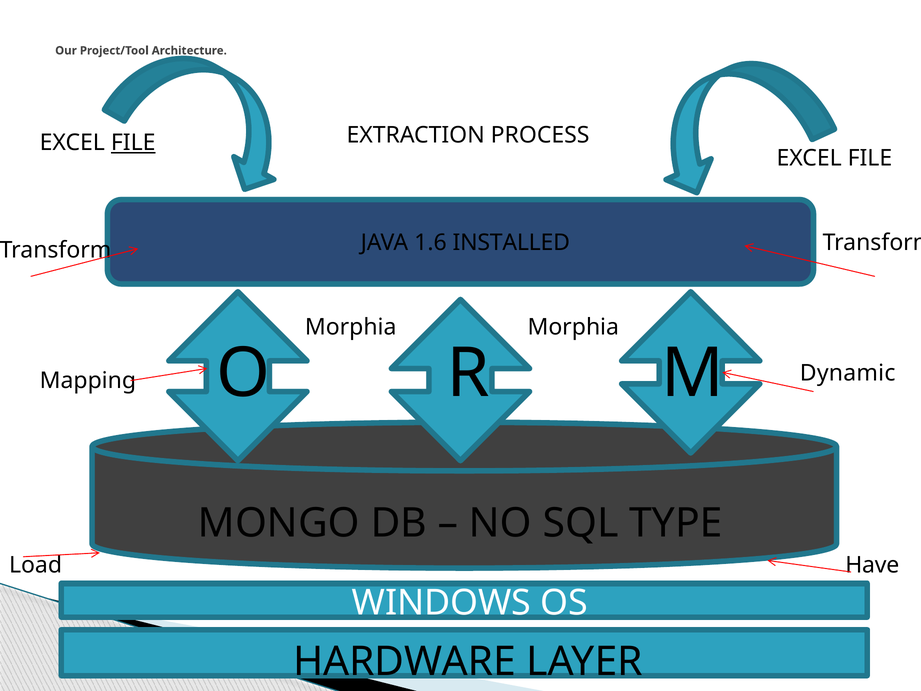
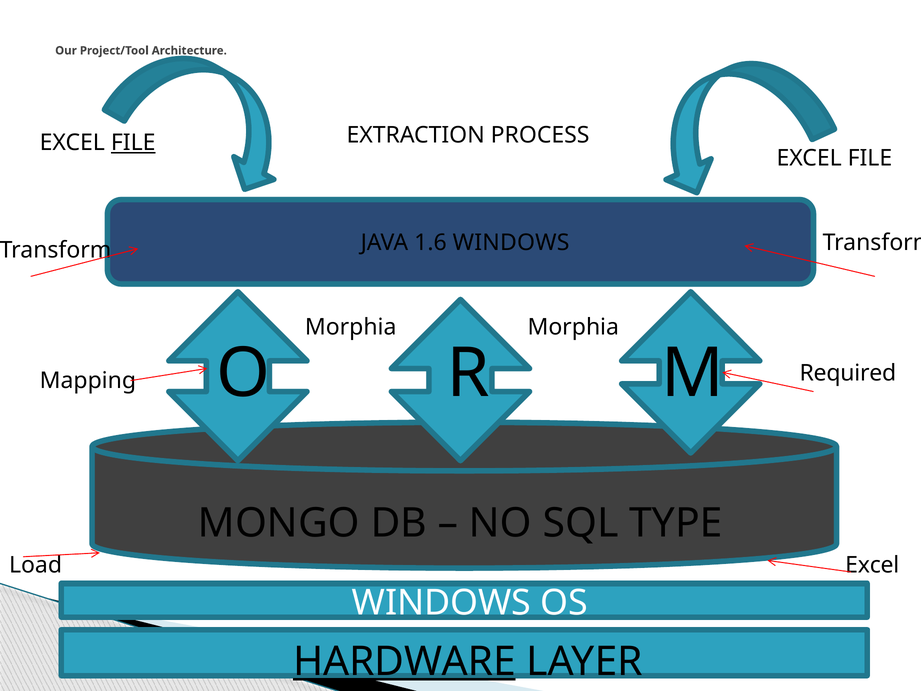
1.6 INSTALLED: INSTALLED -> WINDOWS (511, 242)
Dynamic: Dynamic -> Required (848, 373)
Load Have: Have -> Excel (872, 565)
HARDWARE underline: none -> present (405, 661)
